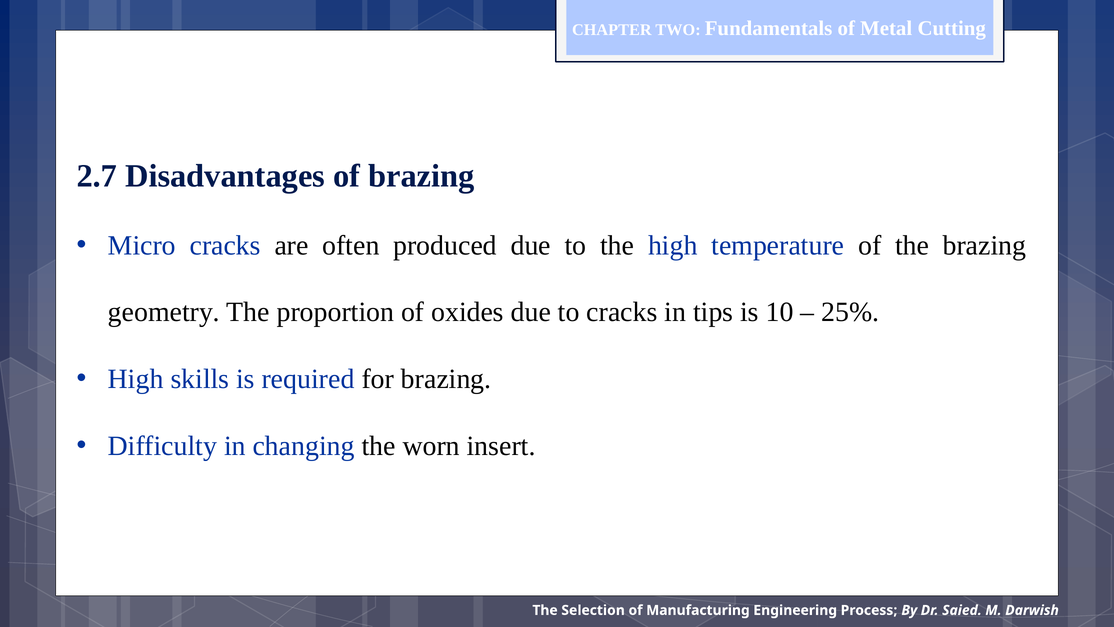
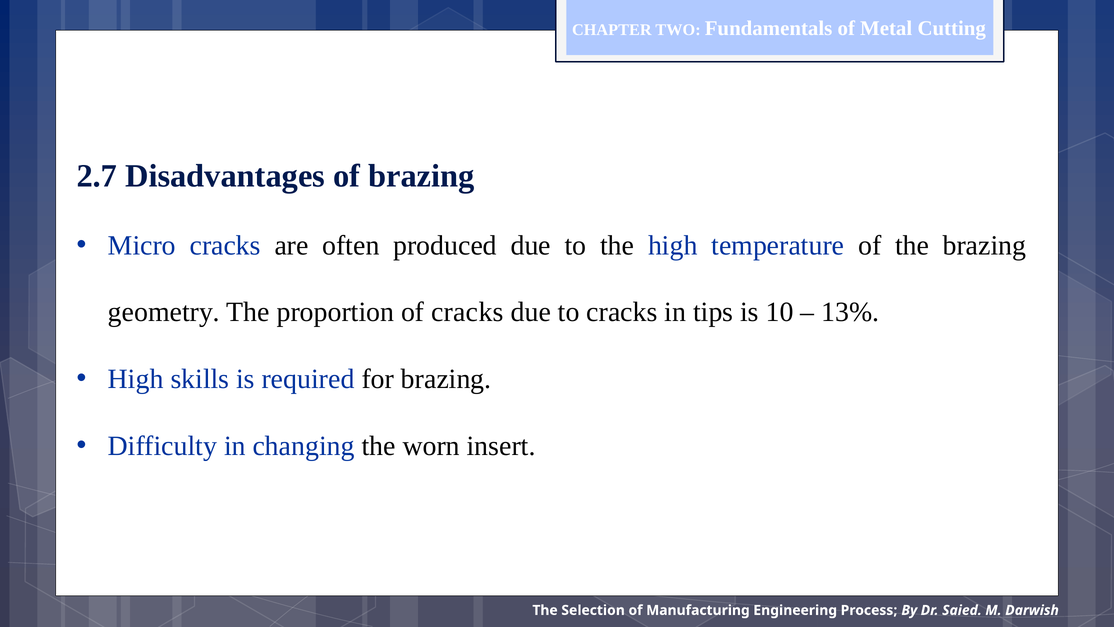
of oxides: oxides -> cracks (467, 312)
25%: 25% -> 13% (850, 312)
